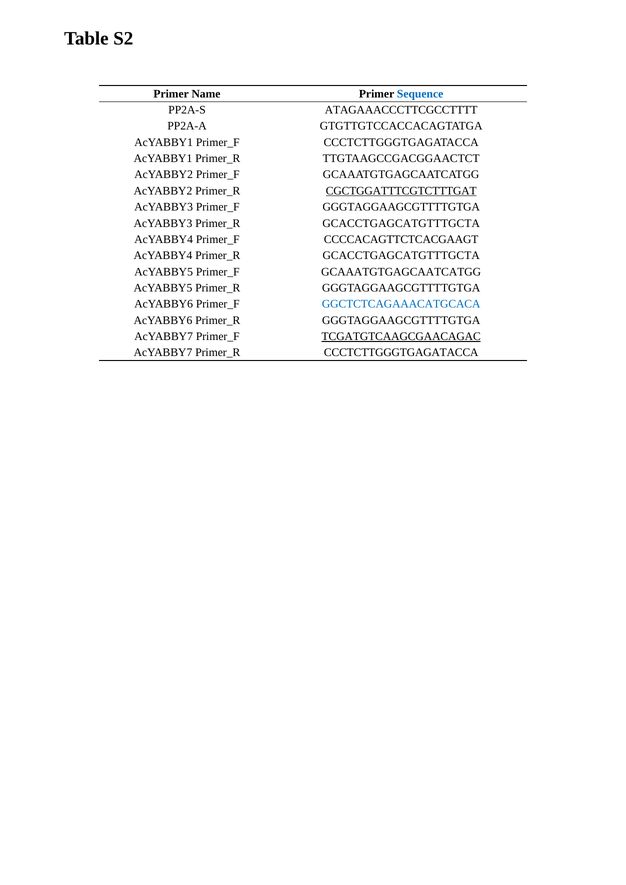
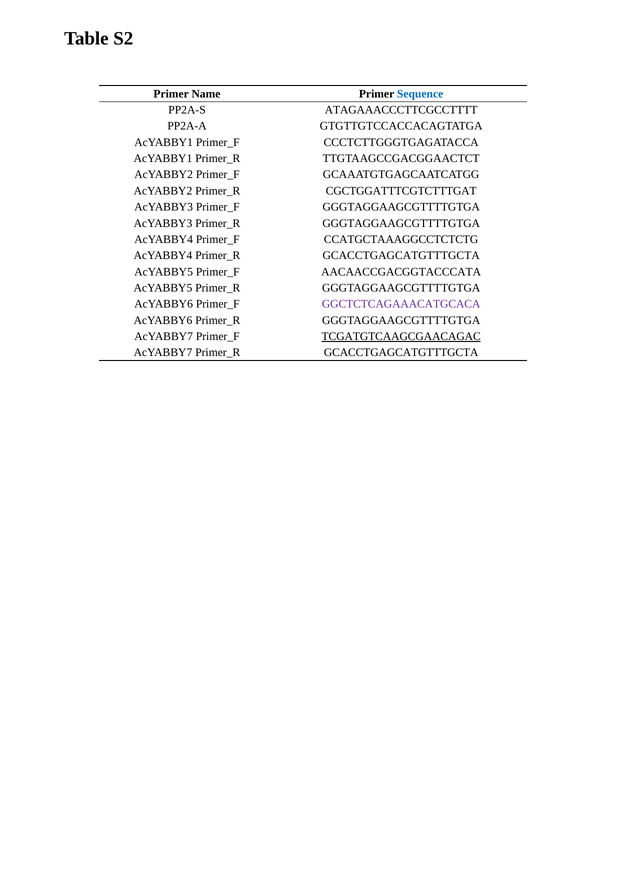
CGCTGGATTTCGTCTTTGAT underline: present -> none (401, 191)
GCACCTGAGCATGTTTGCTA: GCACCTGAGCATGTTTGCTA -> GGGTAGGAAGCGTTTTGTGA (401, 223)
CCCCACAGTTCTCACGAAGT: CCCCACAGTTCTCACGAAGT -> CCATGCTAAAGGCCTCTCTG (401, 240)
GCAAATGTGAGCAATCATGG: GCAAATGTGAGCAATCATGG -> AACAACCGACGGTACCCATA (401, 272)
GGCTCTCAGAAACATGCACA colour: blue -> purple (401, 304)
CCCTCTTGGGTGAGATACCA: CCCTCTTGGGTGAGATACCA -> GCACCTGAGCATGTTTGCTA (401, 353)
